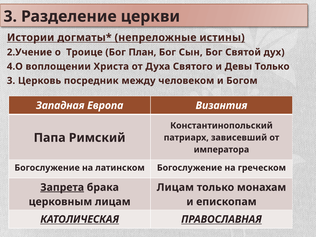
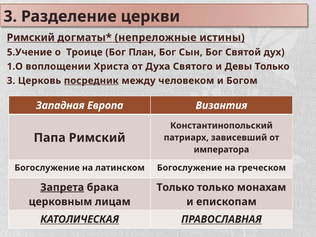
Истории: Истории -> Римский (31, 38)
2.Учение: 2.Учение -> 5.Учение (29, 52)
4.О: 4.О -> 1.О (15, 66)
посредник underline: none -> present (91, 81)
Лицам: Лицам -> Только (175, 187)
